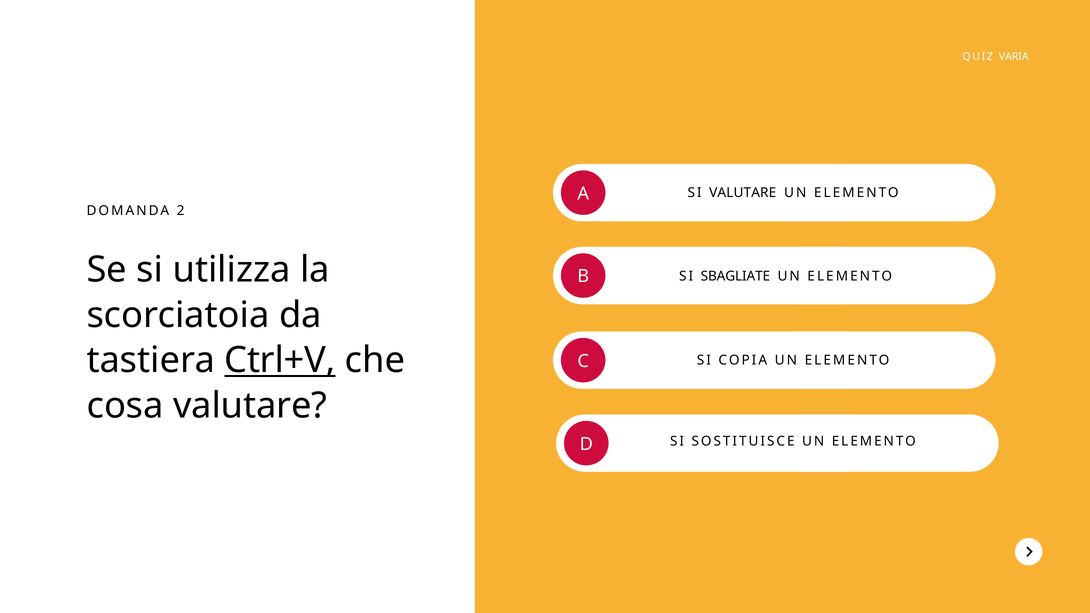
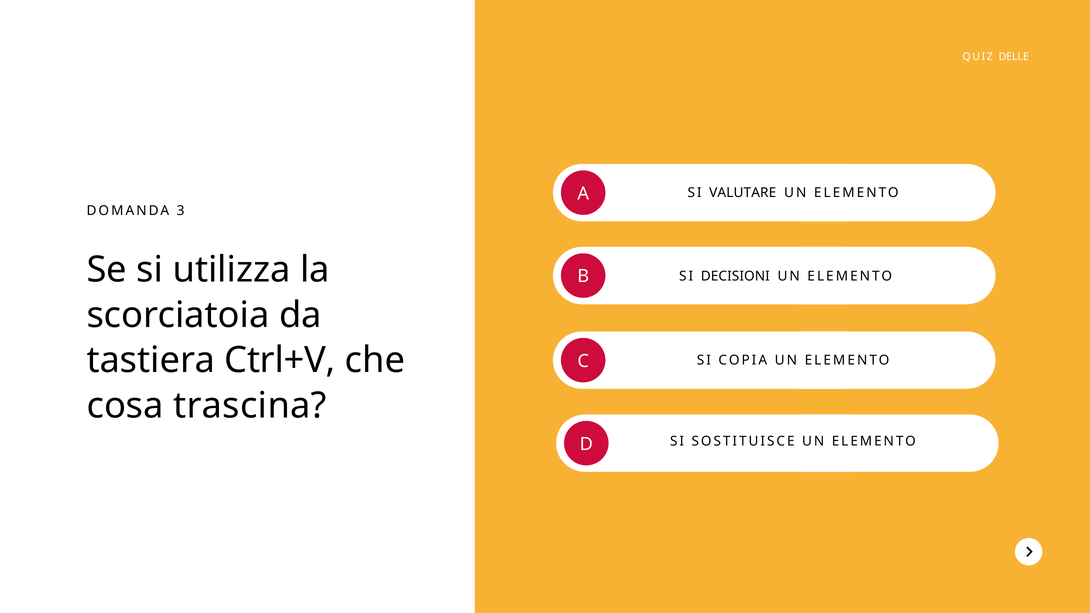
VARIA: VARIA -> DELLE (1014, 57)
2: 2 -> 3 (181, 211)
SBAGLIATE: SBAGLIATE -> DECISIONI (735, 276)
Ctrl+V underline: present -> none (280, 361)
cosa valutare: valutare -> trascina (250, 406)
